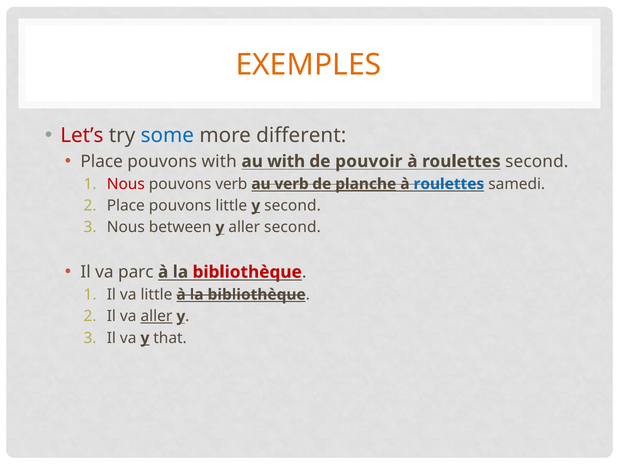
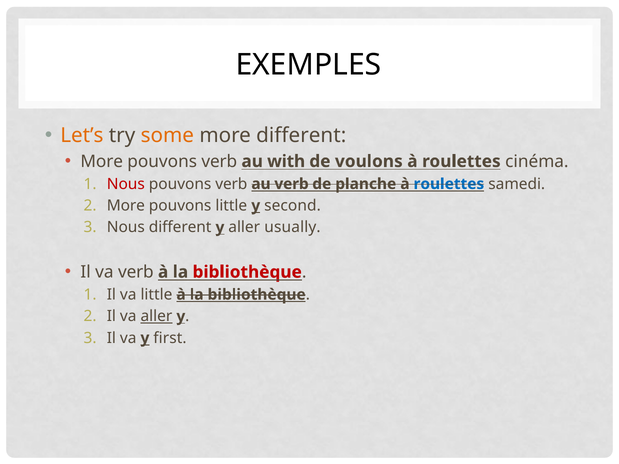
EXEMPLES colour: orange -> black (308, 65)
Let’s colour: red -> orange (82, 136)
some colour: blue -> orange (167, 136)
Place: Place -> More (102, 161)
with: with -> verb (219, 161)
pouvoir: pouvoir -> voulons (369, 161)
roulettes second: second -> cinéma (537, 161)
planche underline: present -> none (366, 184)
Place: Place -> More (126, 206)
Nous between: between -> different (180, 227)
aller second: second -> usually (292, 227)
va parc: parc -> verb (136, 272)
that: that -> first (170, 338)
